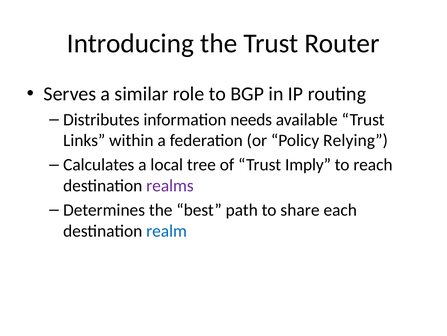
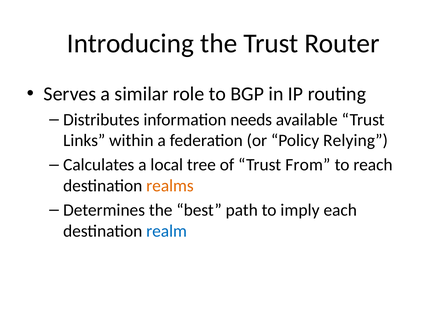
Imply: Imply -> From (308, 165)
realms colour: purple -> orange (170, 185)
share: share -> imply (300, 210)
